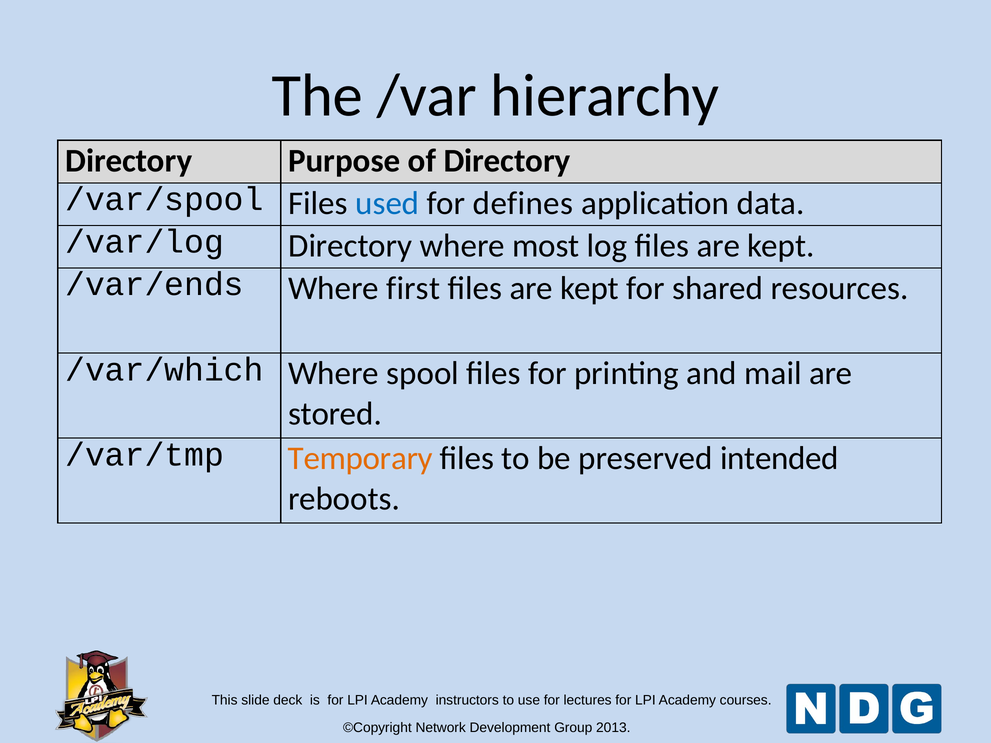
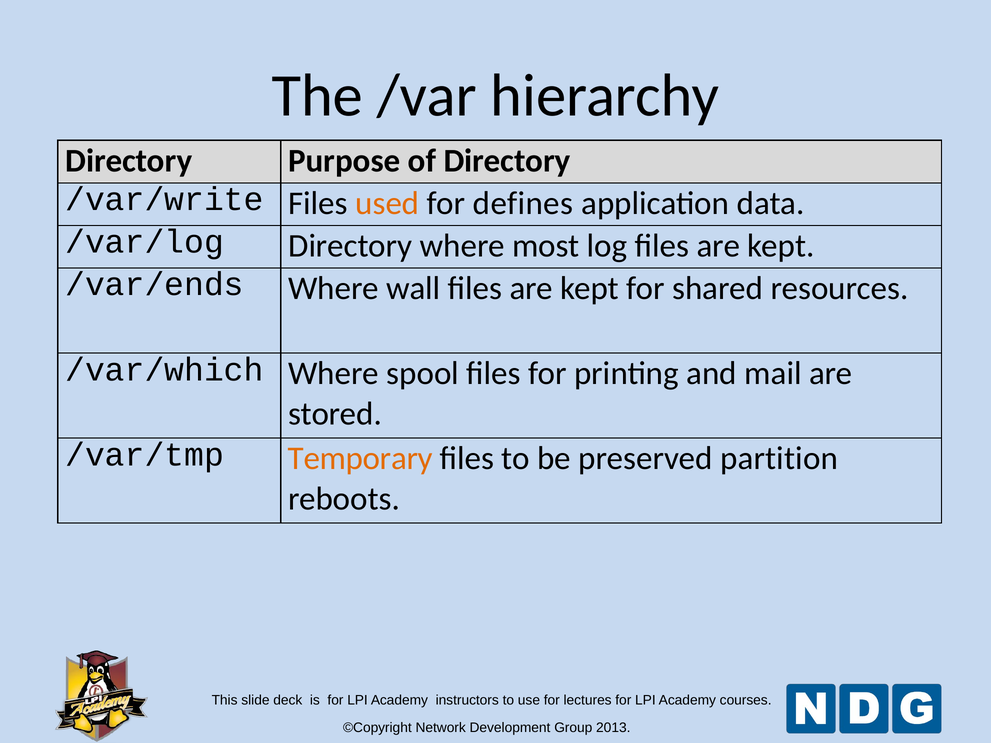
/var/spool: /var/spool -> /var/write (164, 200)
used colour: blue -> orange (387, 203)
first: first -> wall (413, 288)
intended: intended -> partition (779, 459)
